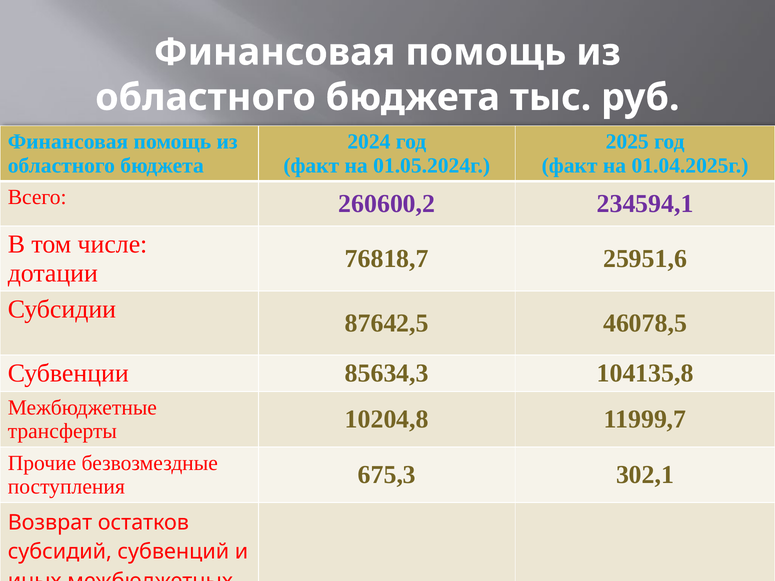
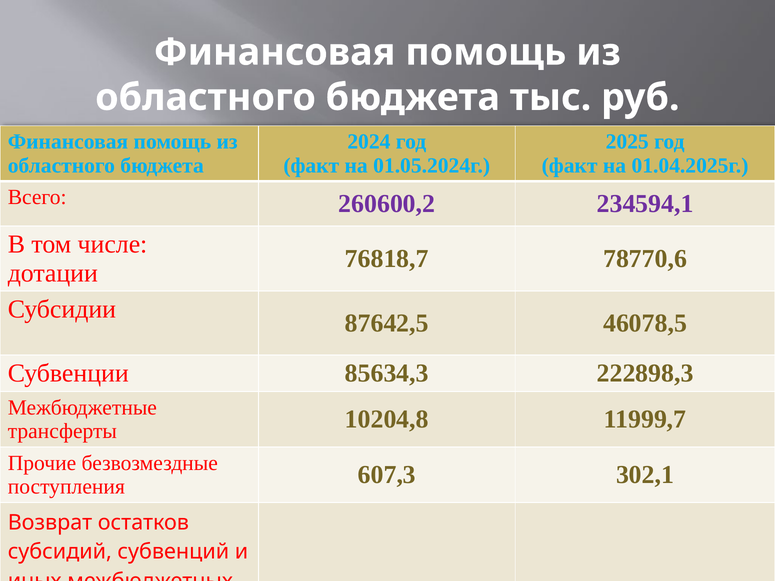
25951,6: 25951,6 -> 78770,6 (645, 259)
104135,8: 104135,8 -> 222898,3 (645, 374)
675,3: 675,3 -> 607,3 (387, 475)
